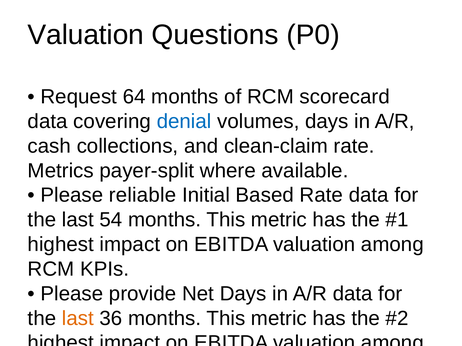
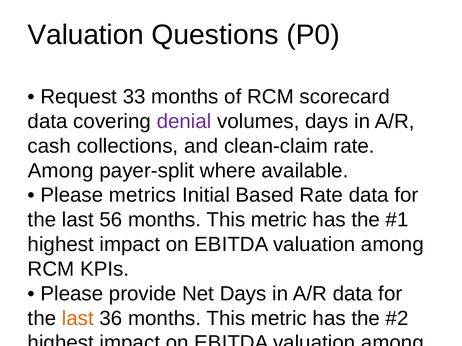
64: 64 -> 33 (134, 97)
denial colour: blue -> purple (184, 122)
Metrics: Metrics -> Among (61, 171)
reliable: reliable -> metrics (143, 195)
54: 54 -> 56 (111, 220)
